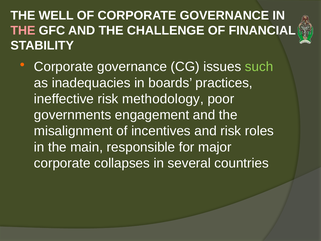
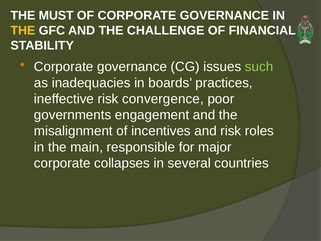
WELL: WELL -> MUST (56, 16)
THE colour: pink -> yellow (23, 31)
methodology: methodology -> convergence (163, 99)
